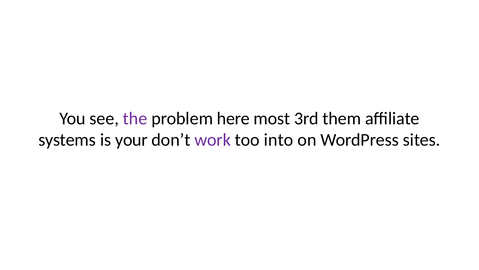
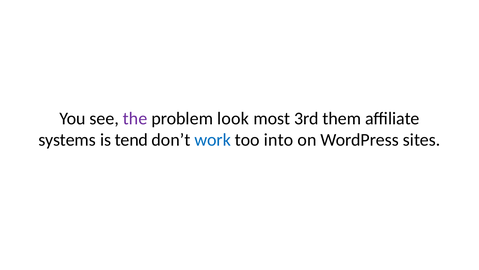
here: here -> look (233, 118)
your: your -> tend (131, 140)
work colour: purple -> blue (213, 140)
